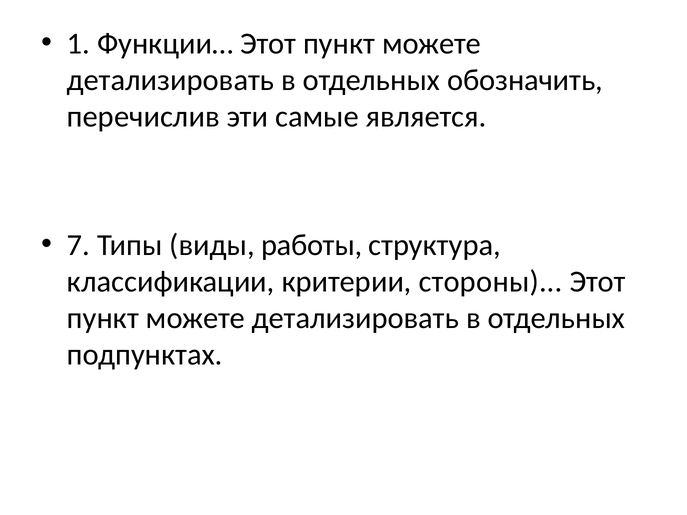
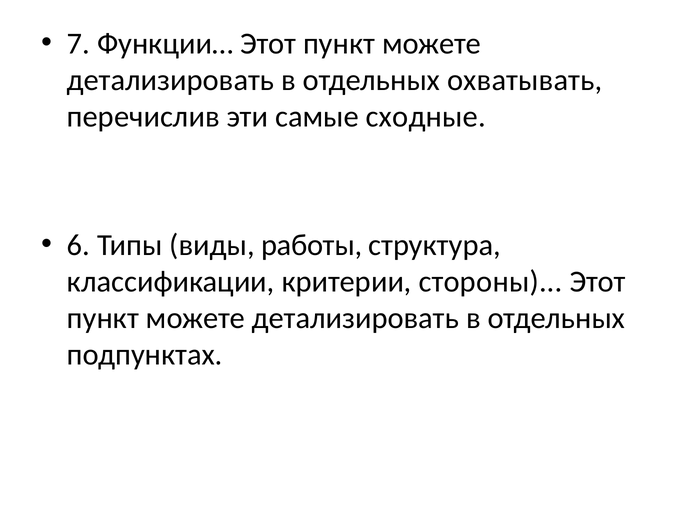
1: 1 -> 7 (79, 43)
обозначить: обозначить -> охватывать (525, 80)
является: является -> сходные (426, 117)
7: 7 -> 6 (79, 245)
